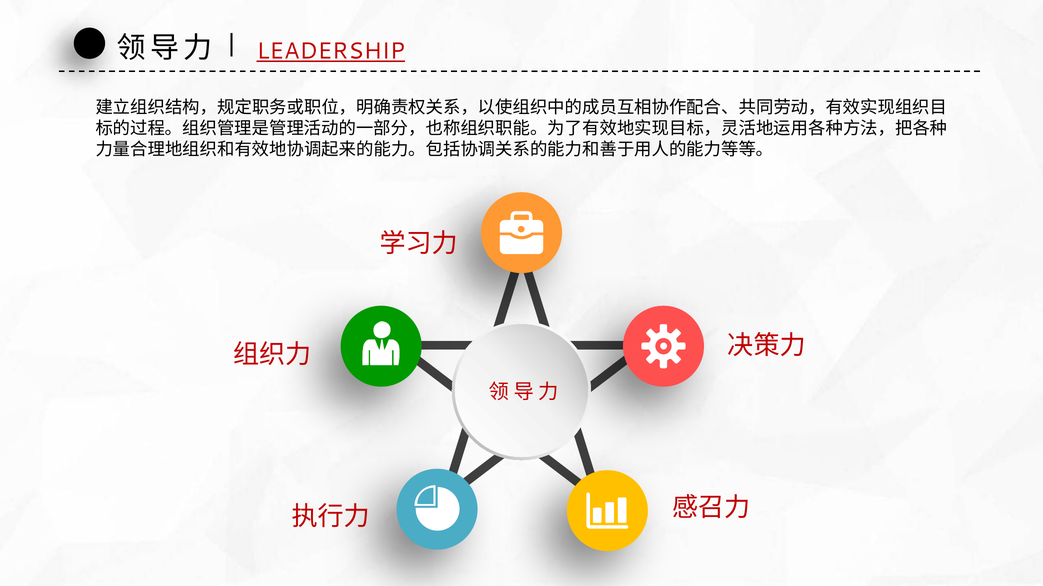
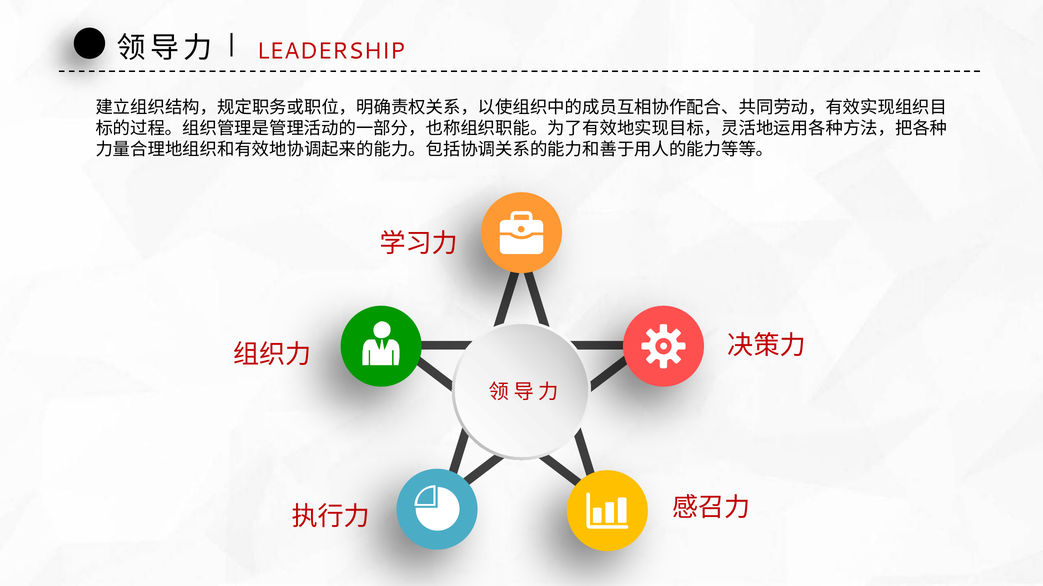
LEADERSHIP underline: present -> none (331, 51)
